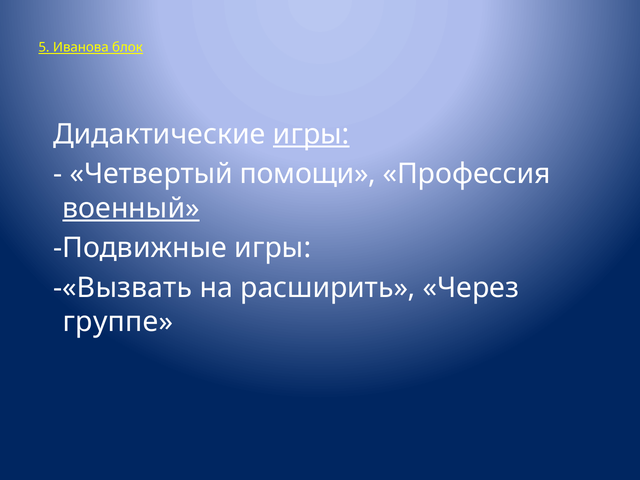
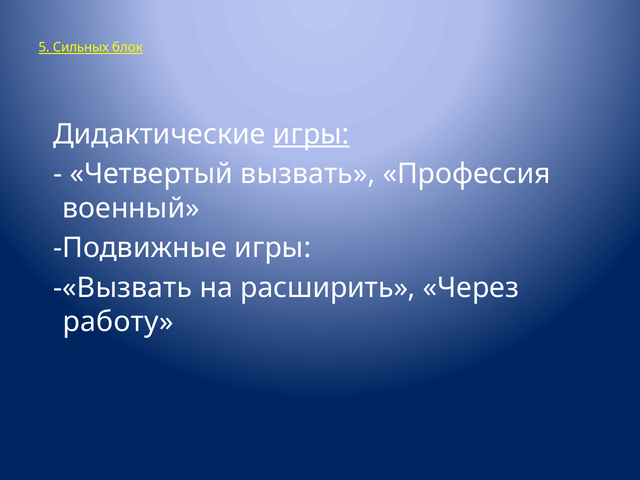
Иванова: Иванова -> Сильных (81, 47)
помощи: помощи -> вызвать (308, 174)
военный underline: present -> none (131, 208)
группе: группе -> работу (118, 322)
